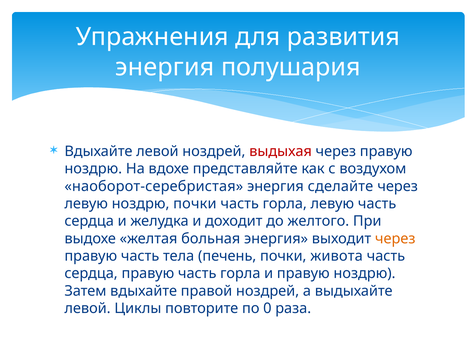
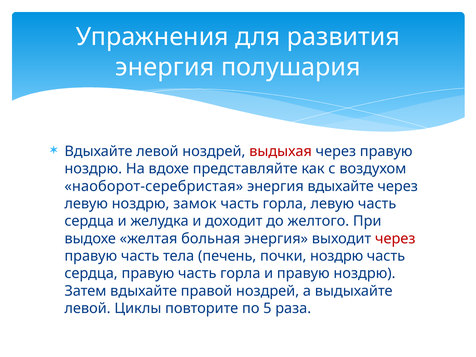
энергия сделайте: сделайте -> вдыхайте (341, 186)
ноздрю почки: почки -> замок (195, 204)
через colour: orange -> red (395, 239)
почки живота: живота -> ноздрю (337, 256)
0: 0 -> 5 (267, 308)
